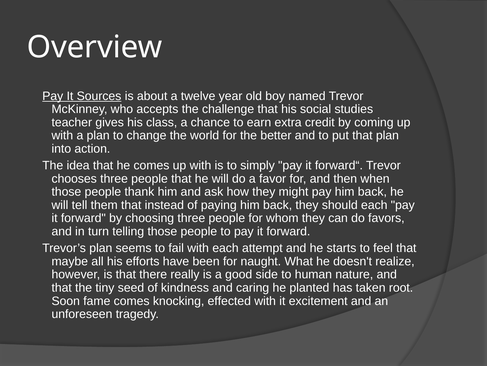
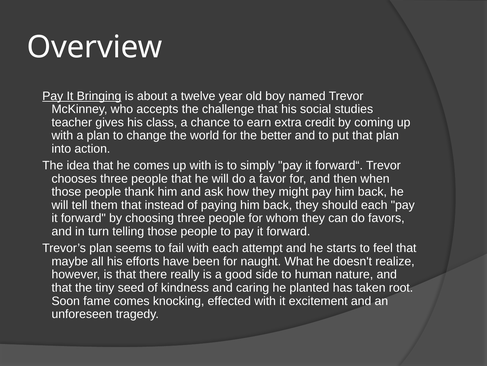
Sources: Sources -> Bringing (99, 96)
